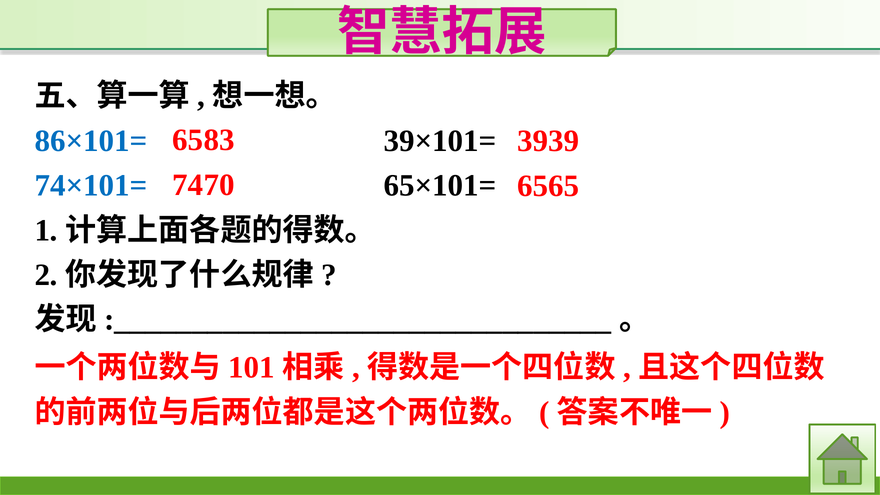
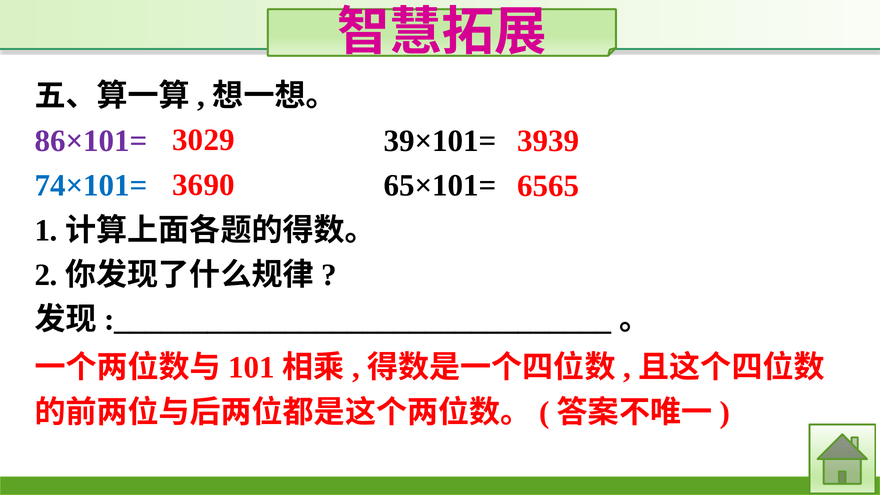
6583: 6583 -> 3029 (204, 140)
86×101= colour: blue -> purple (91, 141)
7470: 7470 -> 3690 (204, 185)
